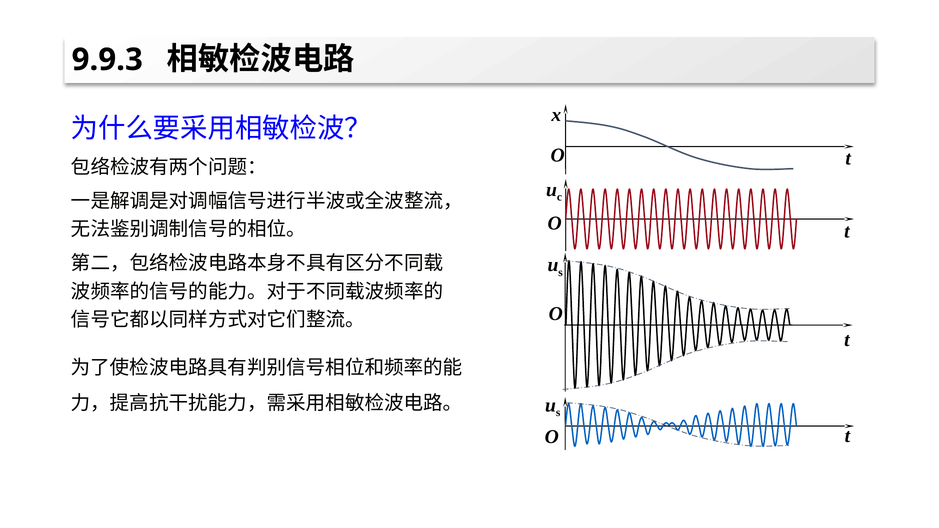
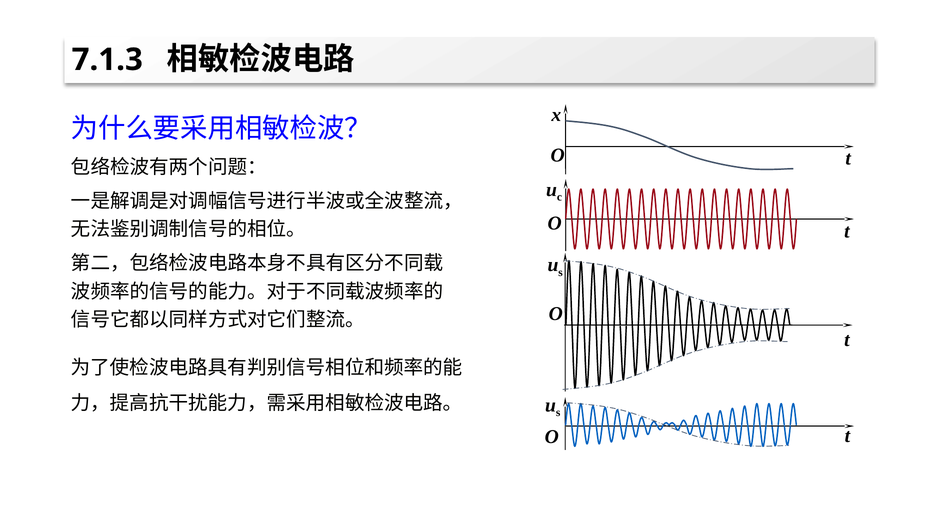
9.9.3: 9.9.3 -> 7.1.3 (107, 60)
